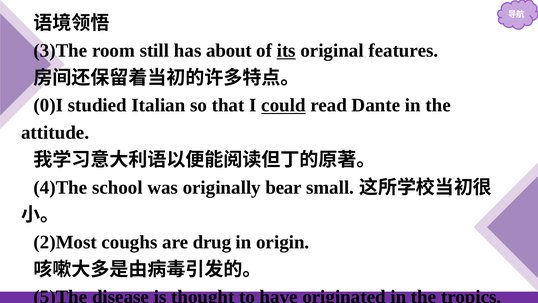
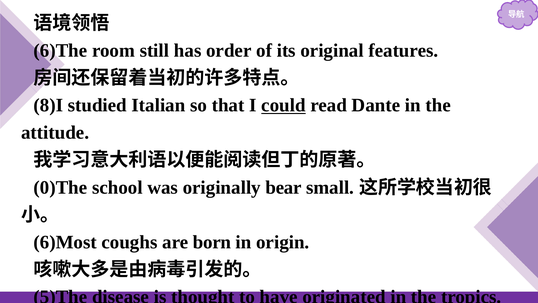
3)The: 3)The -> 6)The (60, 51)
about: about -> order (229, 51)
its underline: present -> none (286, 51)
0)I: 0)I -> 8)I (48, 105)
4)The: 4)The -> 0)The (60, 187)
2)Most: 2)Most -> 6)Most (65, 242)
drug: drug -> born (212, 242)
